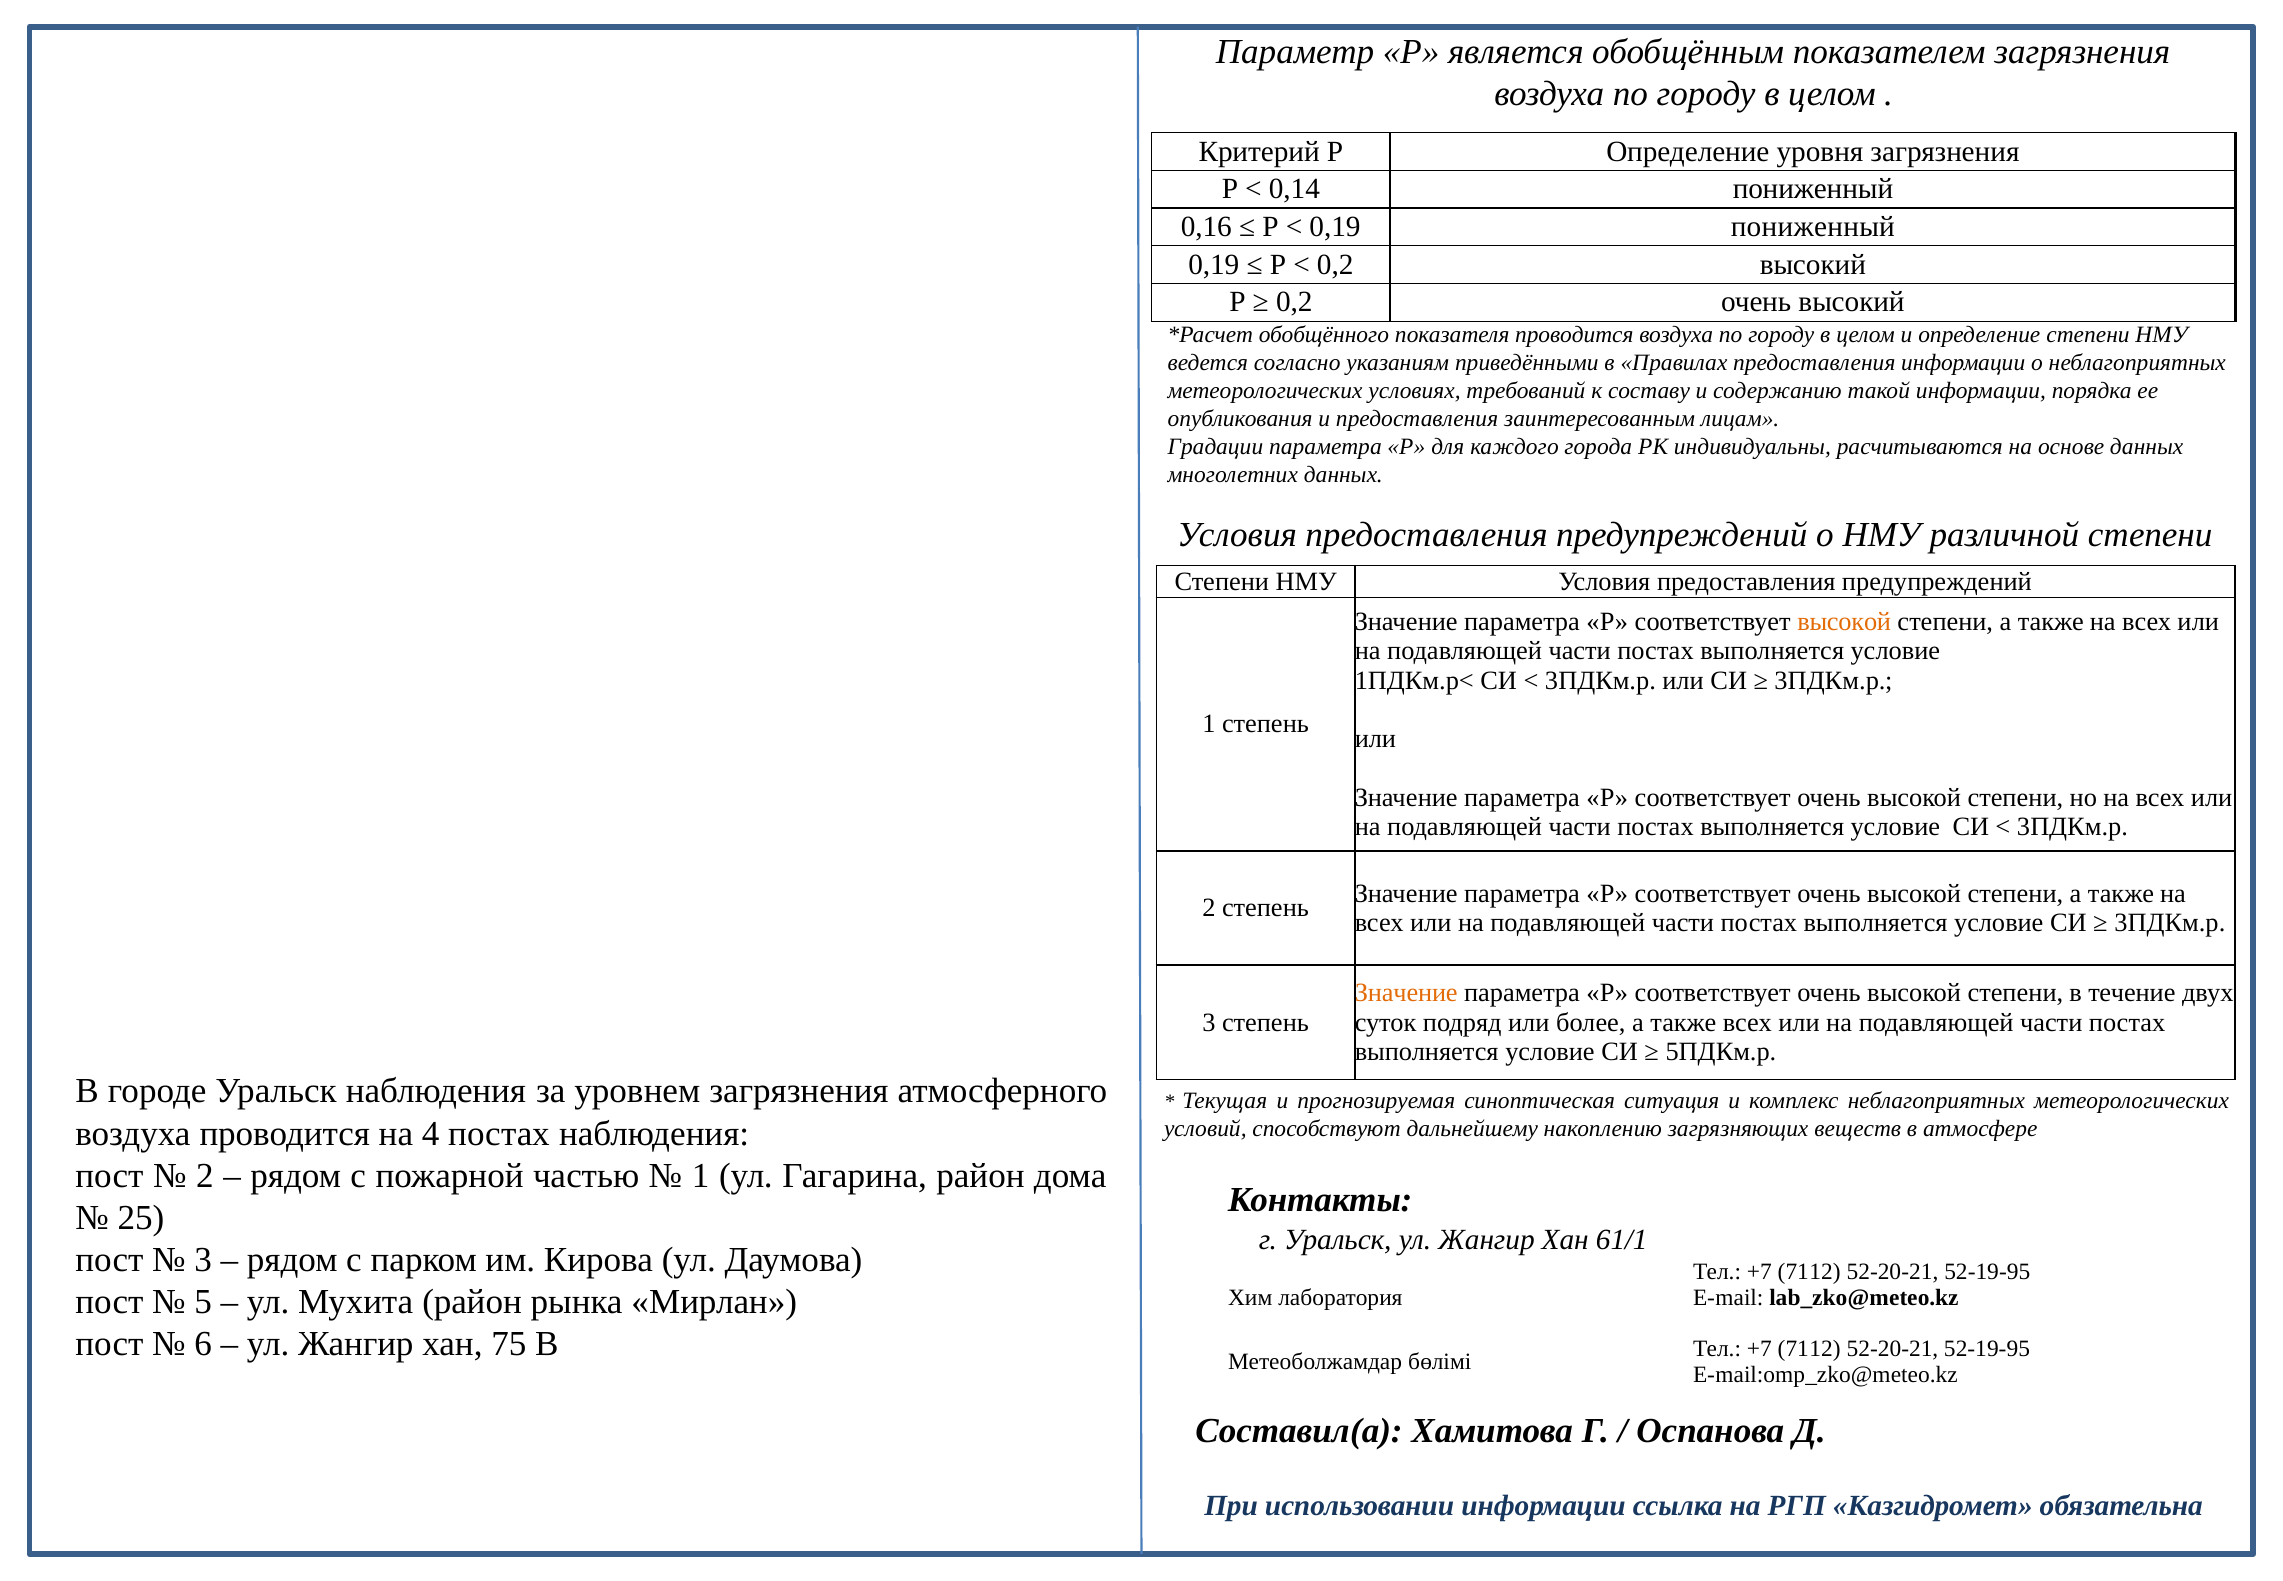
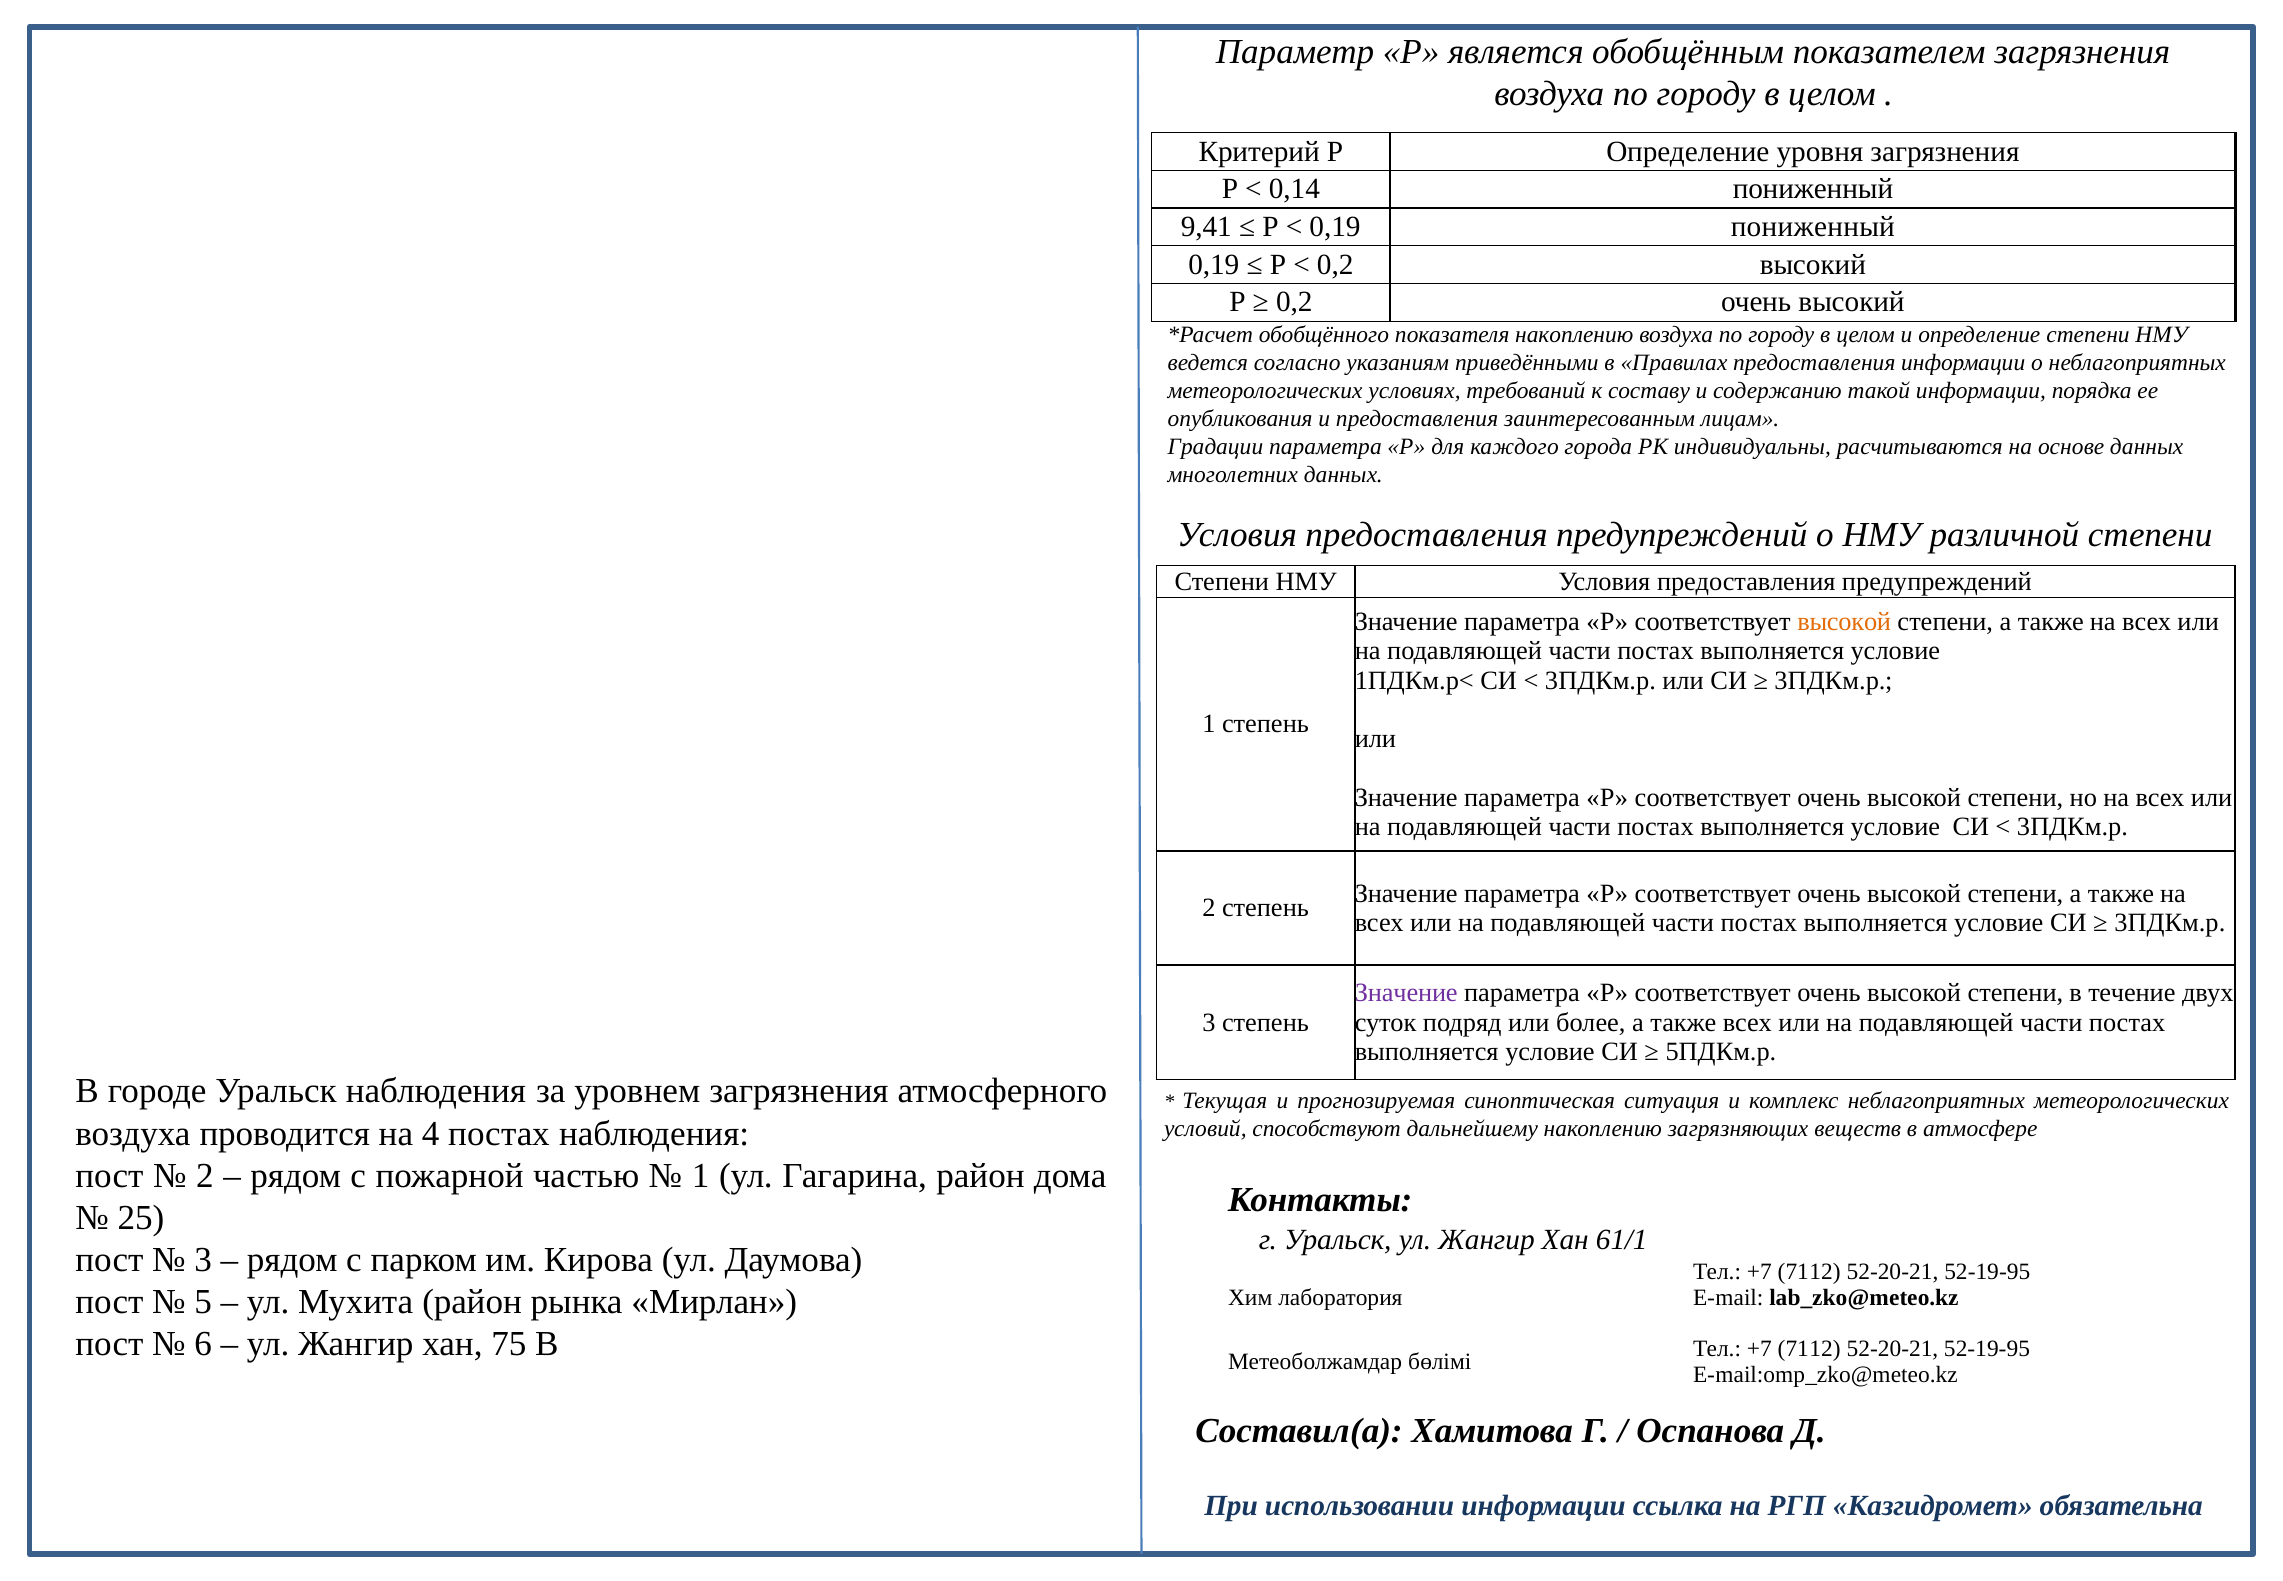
0,16: 0,16 -> 9,41 (1206, 227)
показателя проводится: проводится -> накоплению (1574, 335)
Значение colour: orange -> purple (1406, 993)
